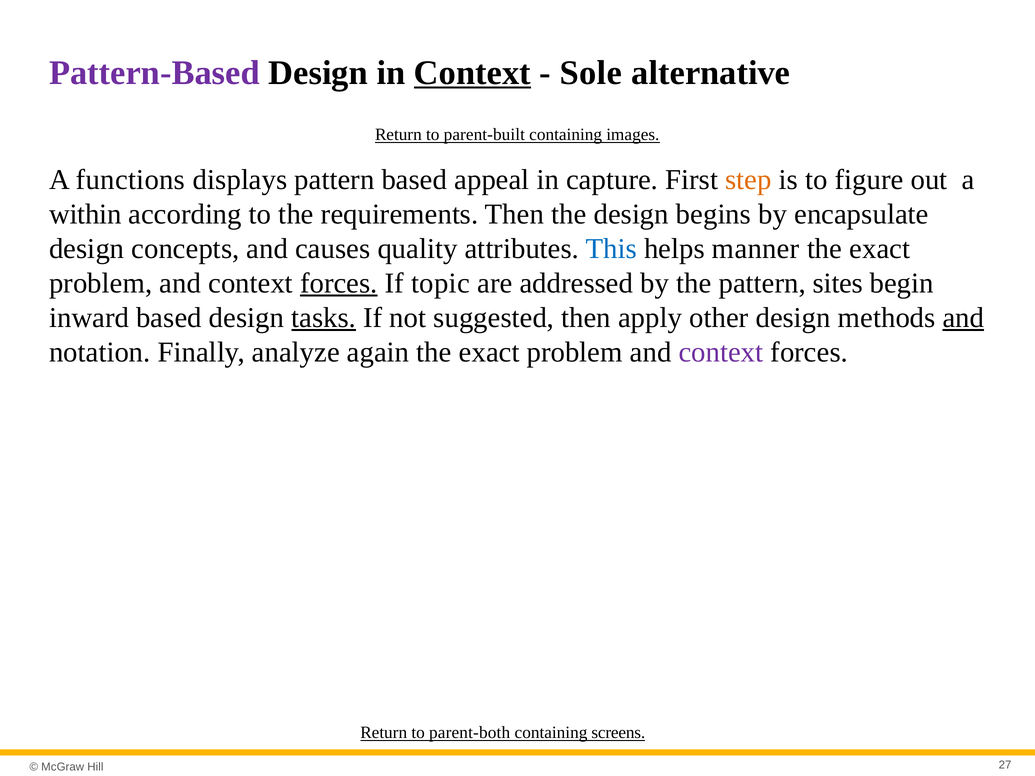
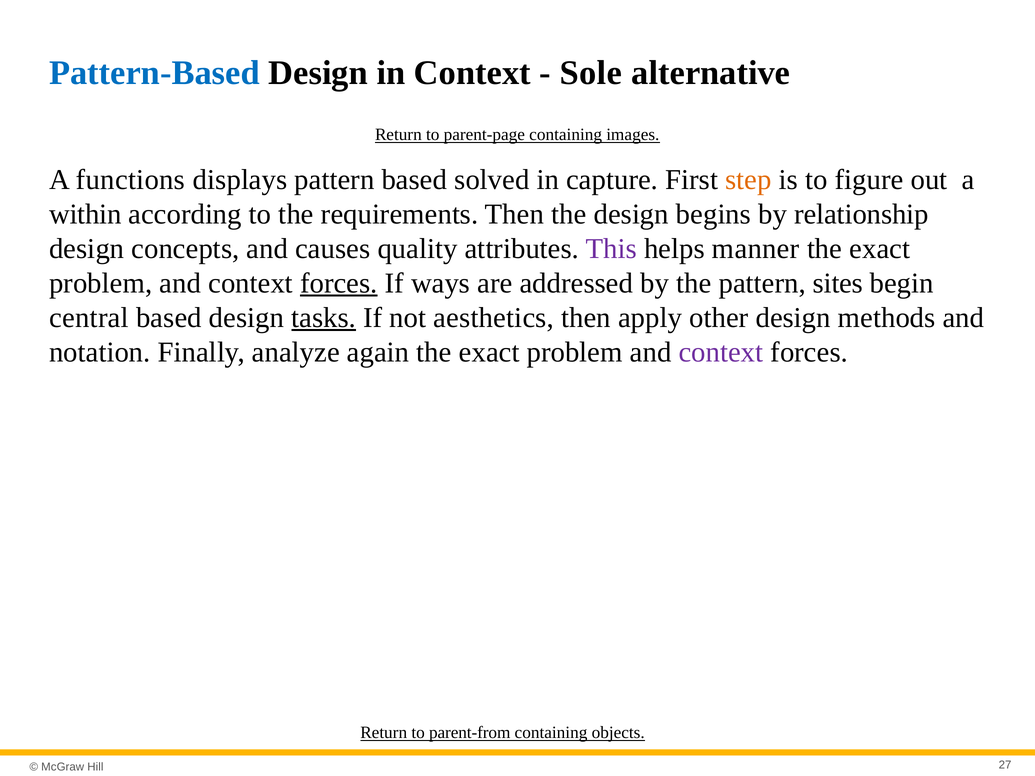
Pattern-Based colour: purple -> blue (154, 73)
Context underline: present -> none (472, 73)
parent-built: parent-built -> parent-page (484, 135)
appeal: appeal -> solved (492, 180)
encapsulate: encapsulate -> relationship (861, 214)
This colour: blue -> purple (611, 249)
topic: topic -> ways (441, 283)
inward: inward -> central (89, 318)
suggested: suggested -> aesthetics (494, 318)
and underline: present -> none (963, 318)
parent-both: parent-both -> parent-from (470, 733)
screens: screens -> objects (618, 733)
